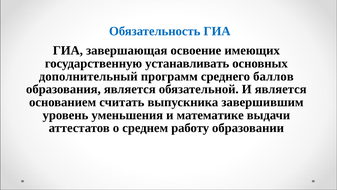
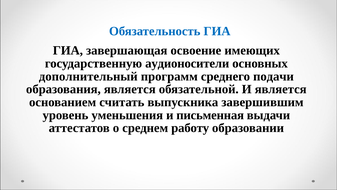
устанавливать: устанавливать -> аудионосители (187, 63)
баллов: баллов -> подачи (273, 76)
математике: математике -> письменная (210, 115)
